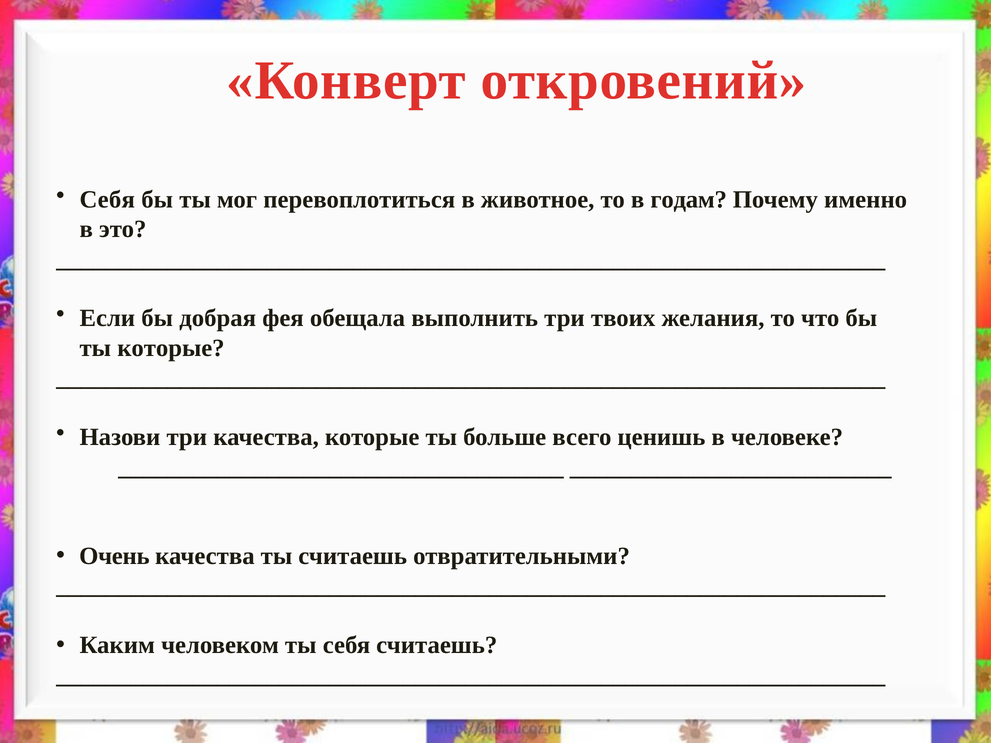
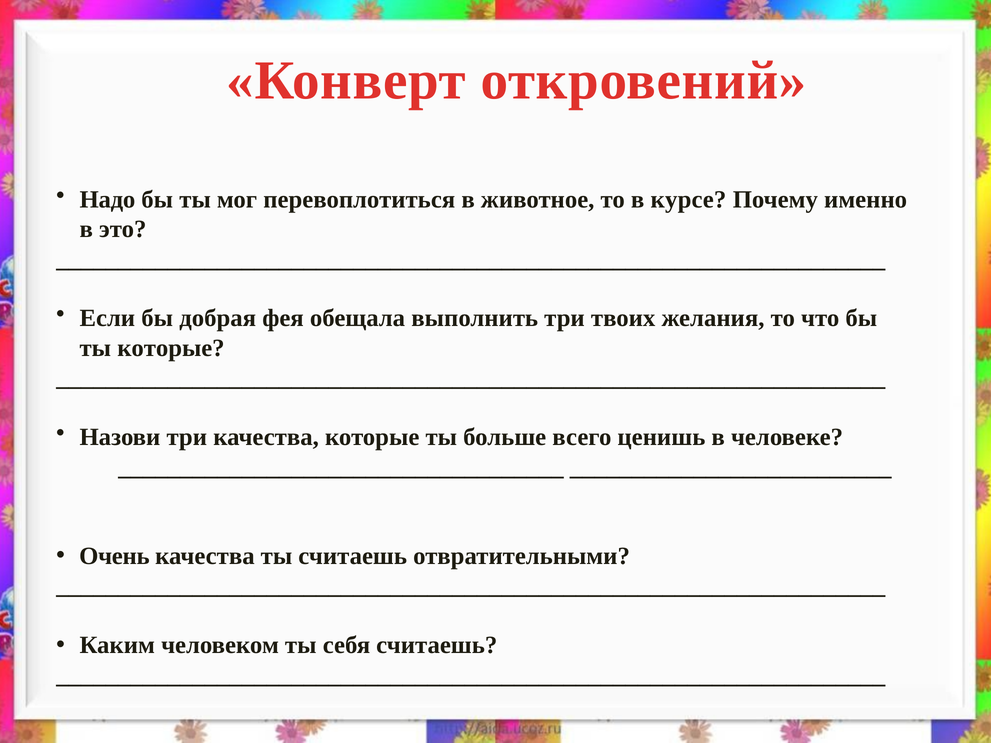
Себя: Себя -> Надо (107, 200)
годам: годам -> курсе (688, 200)
